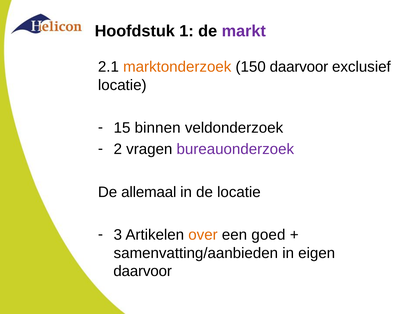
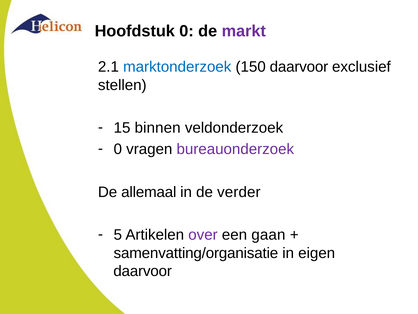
Hoofdstuk 1: 1 -> 0 (187, 31)
marktonderzoek colour: orange -> blue (177, 67)
locatie: locatie -> stellen (122, 85)
2: 2 -> 0 (118, 149)
de locatie: locatie -> verder (239, 192)
3: 3 -> 5 (118, 235)
over colour: orange -> purple (203, 235)
goed: goed -> gaan (268, 235)
samenvatting/aanbieden: samenvatting/aanbieden -> samenvatting/organisatie (196, 253)
